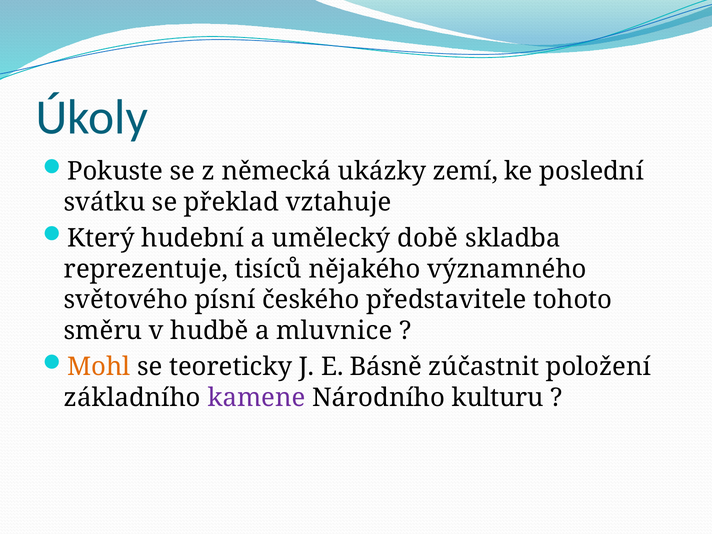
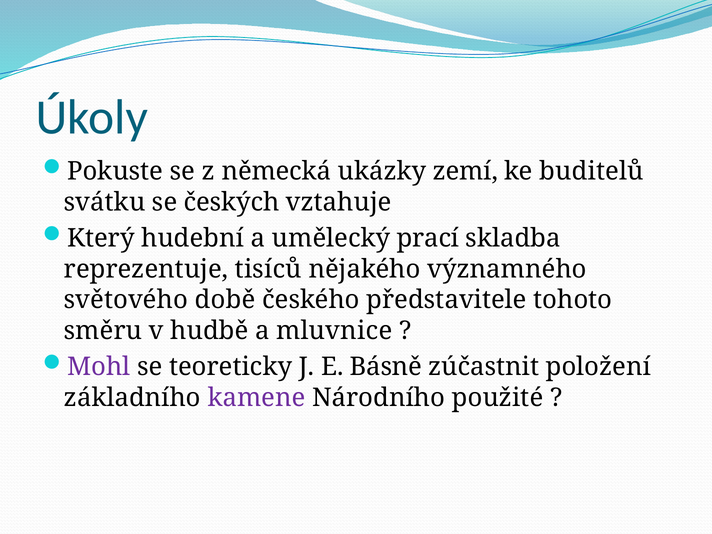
poslední: poslední -> buditelů (592, 171)
překlad: překlad -> českých (232, 202)
době: době -> prací (428, 238)
písní: písní -> době (225, 300)
Mohl colour: orange -> purple (99, 367)
kulturu: kulturu -> použité (498, 398)
